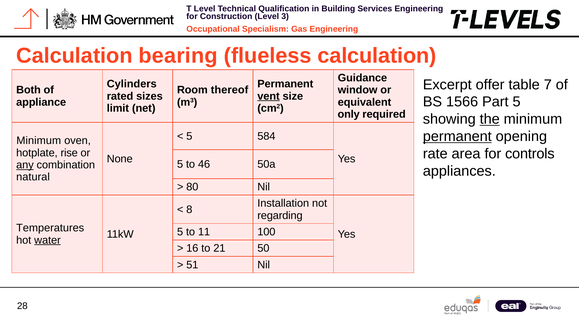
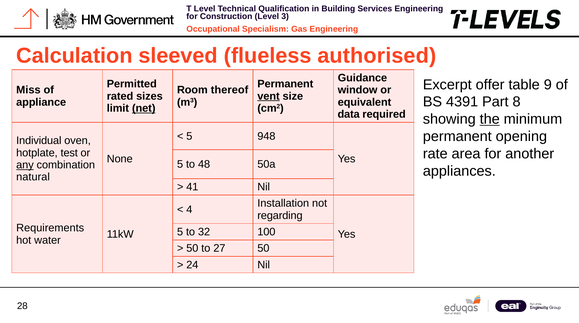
bearing: bearing -> sleeved (178, 56)
flueless calculation: calculation -> authorised (377, 56)
7: 7 -> 9 (548, 85)
Cylinders: Cylinders -> Permitted (132, 84)
Both: Both -> Miss (28, 90)
1566: 1566 -> 4391 (462, 102)
Part 5: 5 -> 8 (517, 102)
net underline: none -> present (144, 108)
only: only -> data (349, 114)
permanent underline: present -> none (457, 137)
584: 584 -> 948 (266, 136)
Minimum: Minimum -> Individual (39, 141)
controls: controls -> another (530, 154)
rise: rise -> test (69, 153)
46: 46 -> 48 (204, 165)
80: 80 -> 41 (192, 187)
8: 8 -> 4 (189, 210)
Temperatures: Temperatures -> Requirements (50, 228)
11: 11 -> 32 (204, 232)
water underline: present -> none (48, 241)
16: 16 -> 50 (192, 249)
21: 21 -> 27 (219, 249)
51: 51 -> 24 (192, 265)
